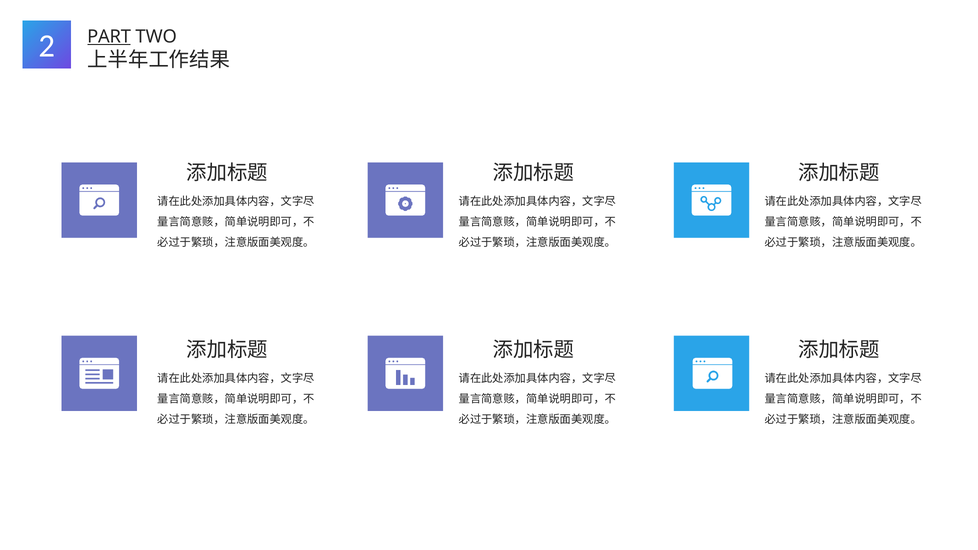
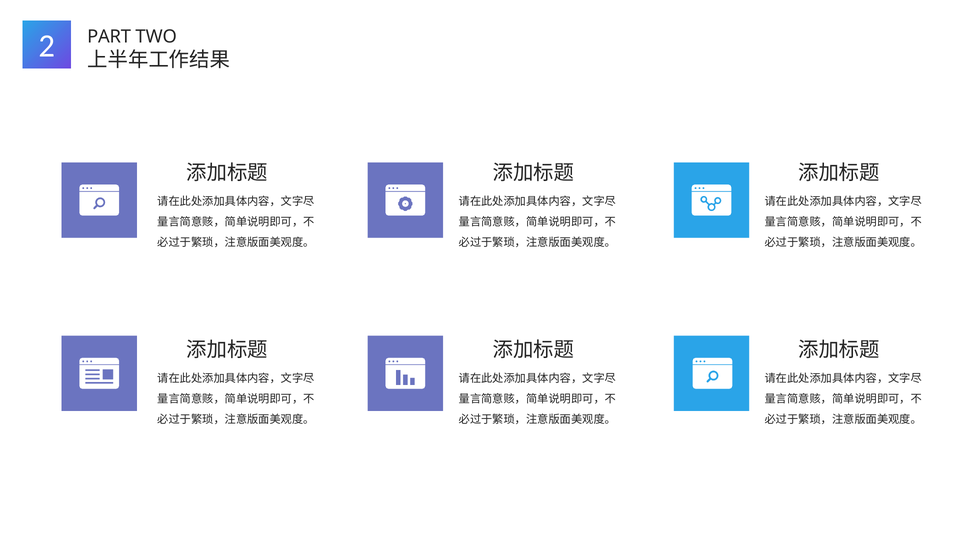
PART underline: present -> none (109, 37)
